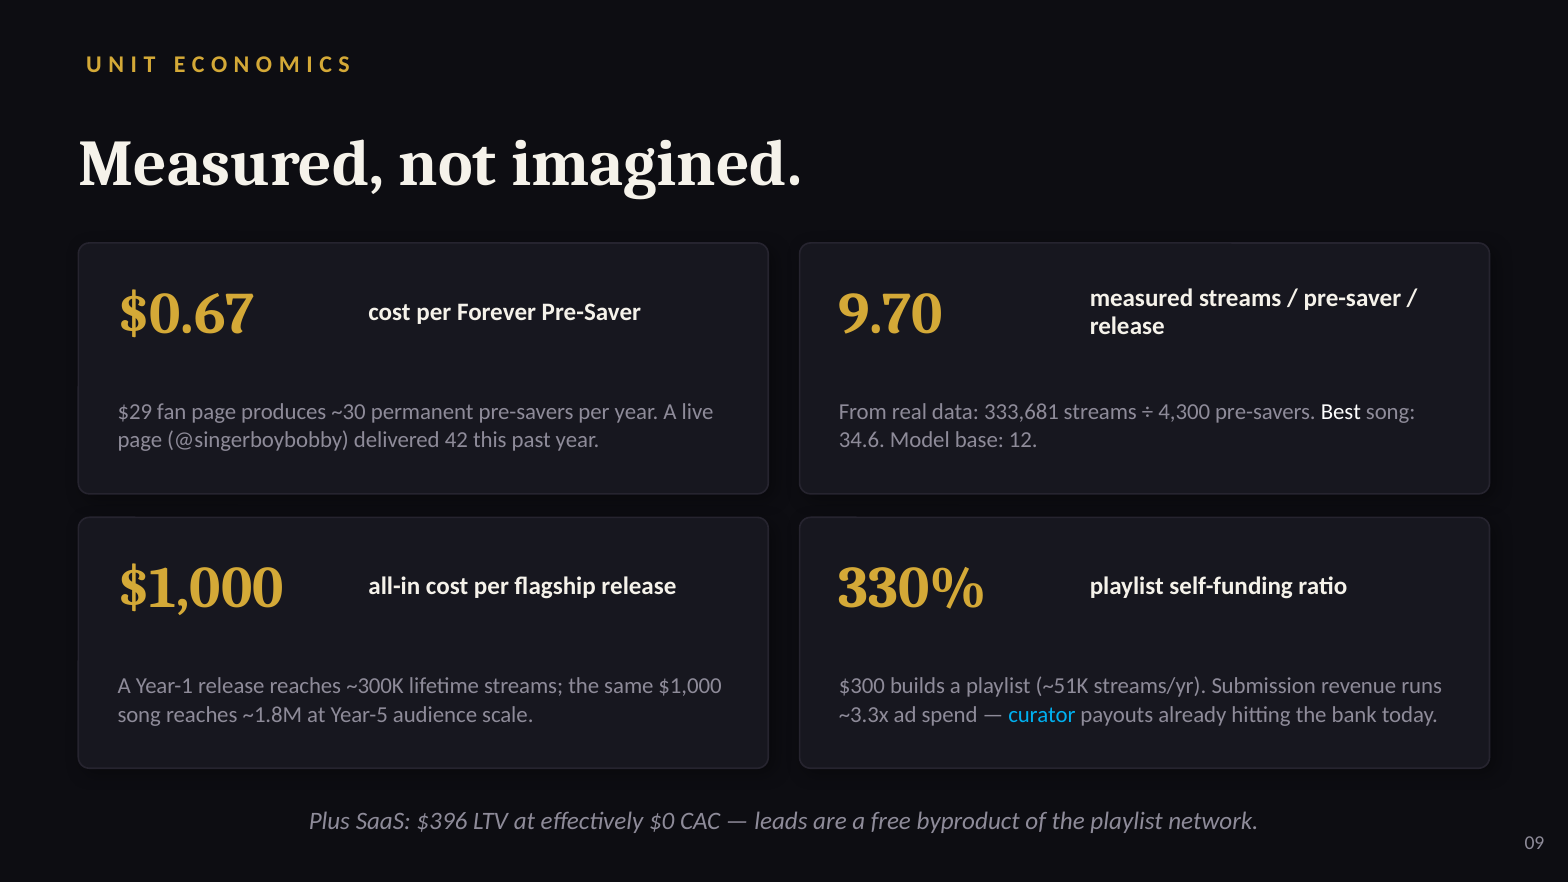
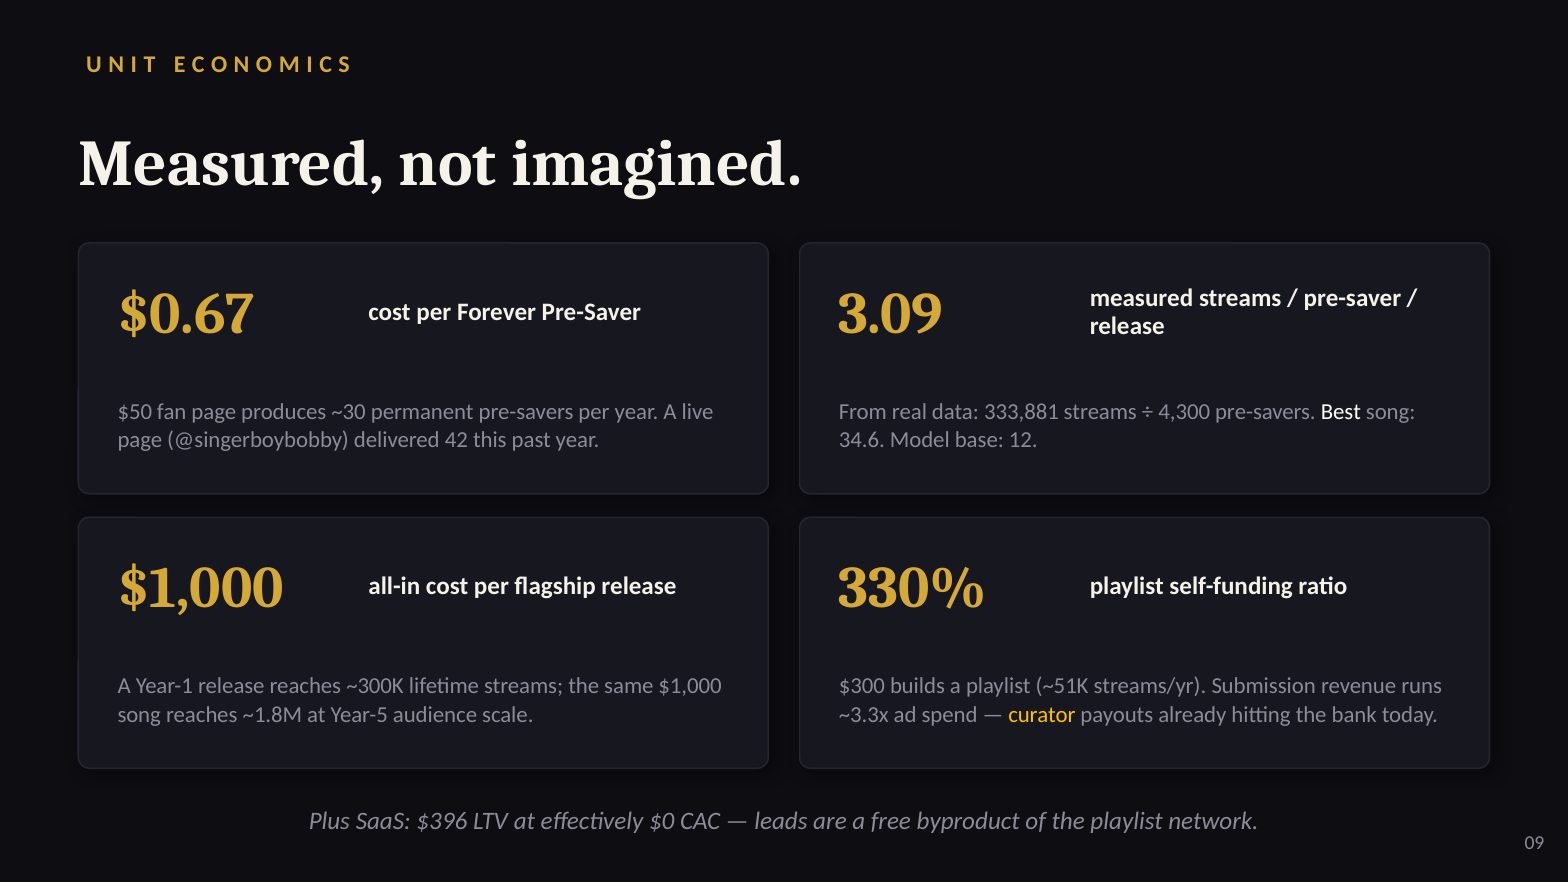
9.70: 9.70 -> 3.09 (891, 314)
$29: $29 -> $50 (135, 412)
333,681: 333,681 -> 333,881 (1022, 412)
curator colour: light blue -> yellow (1042, 715)
